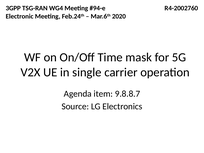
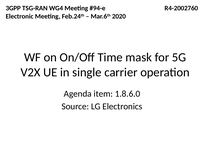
9.8.8.7: 9.8.8.7 -> 1.8.6.0 (128, 94)
